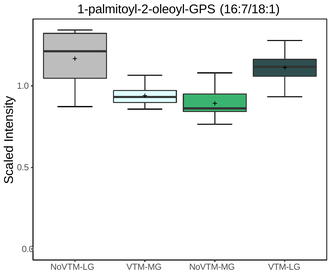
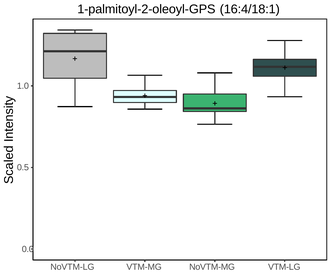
16:7/18:1: 16:7/18:1 -> 16:4/18:1 (250, 9)
